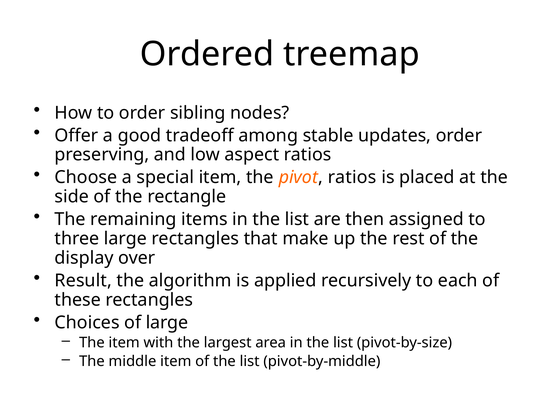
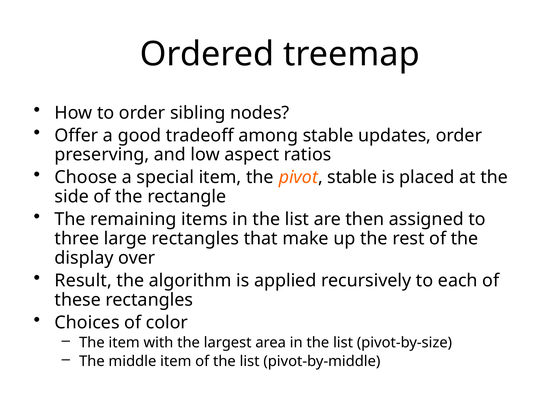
pivot ratios: ratios -> stable (352, 177)
of large: large -> color (167, 323)
